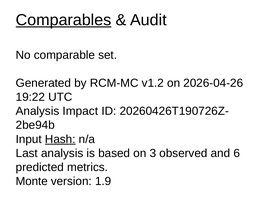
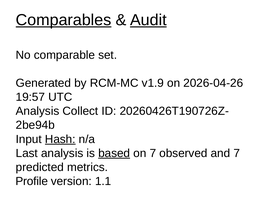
Audit underline: none -> present (148, 20)
v1.2: v1.2 -> v1.9 (153, 83)
19:22: 19:22 -> 19:57 (30, 97)
Impact: Impact -> Collect (80, 111)
based underline: none -> present (114, 153)
on 3: 3 -> 7 (153, 153)
and 6: 6 -> 7 (237, 153)
Monte: Monte -> Profile (32, 181)
1.9: 1.9 -> 1.1 (103, 181)
